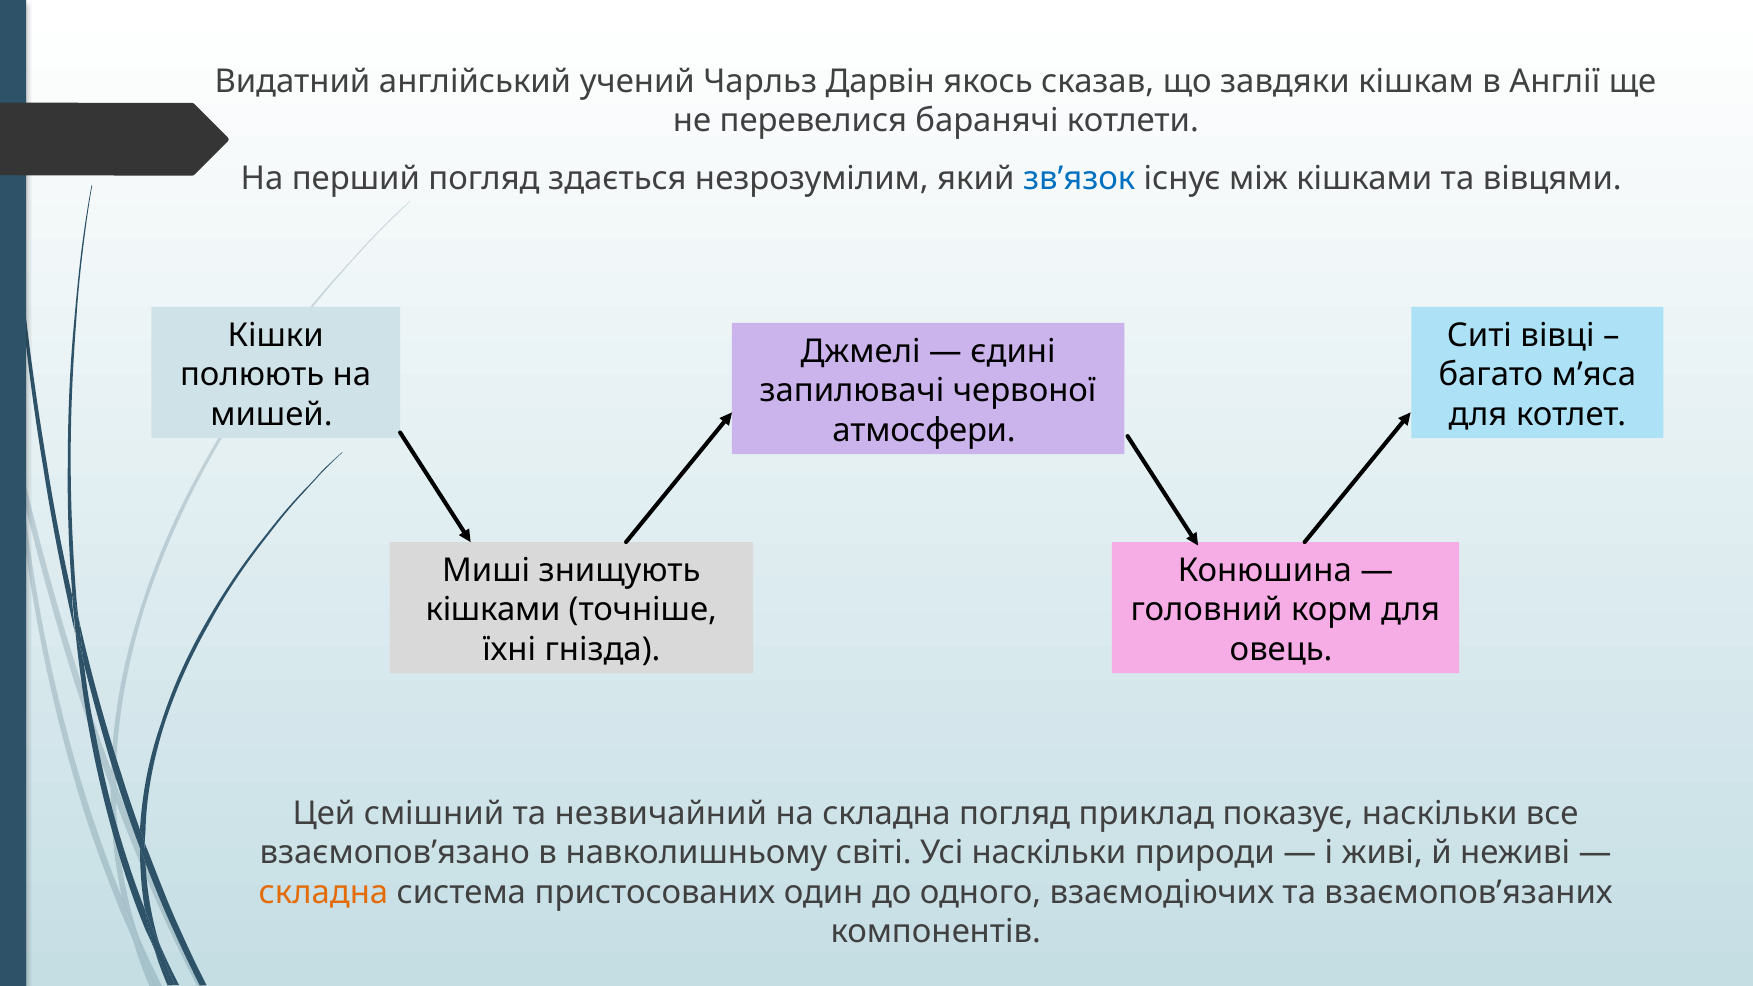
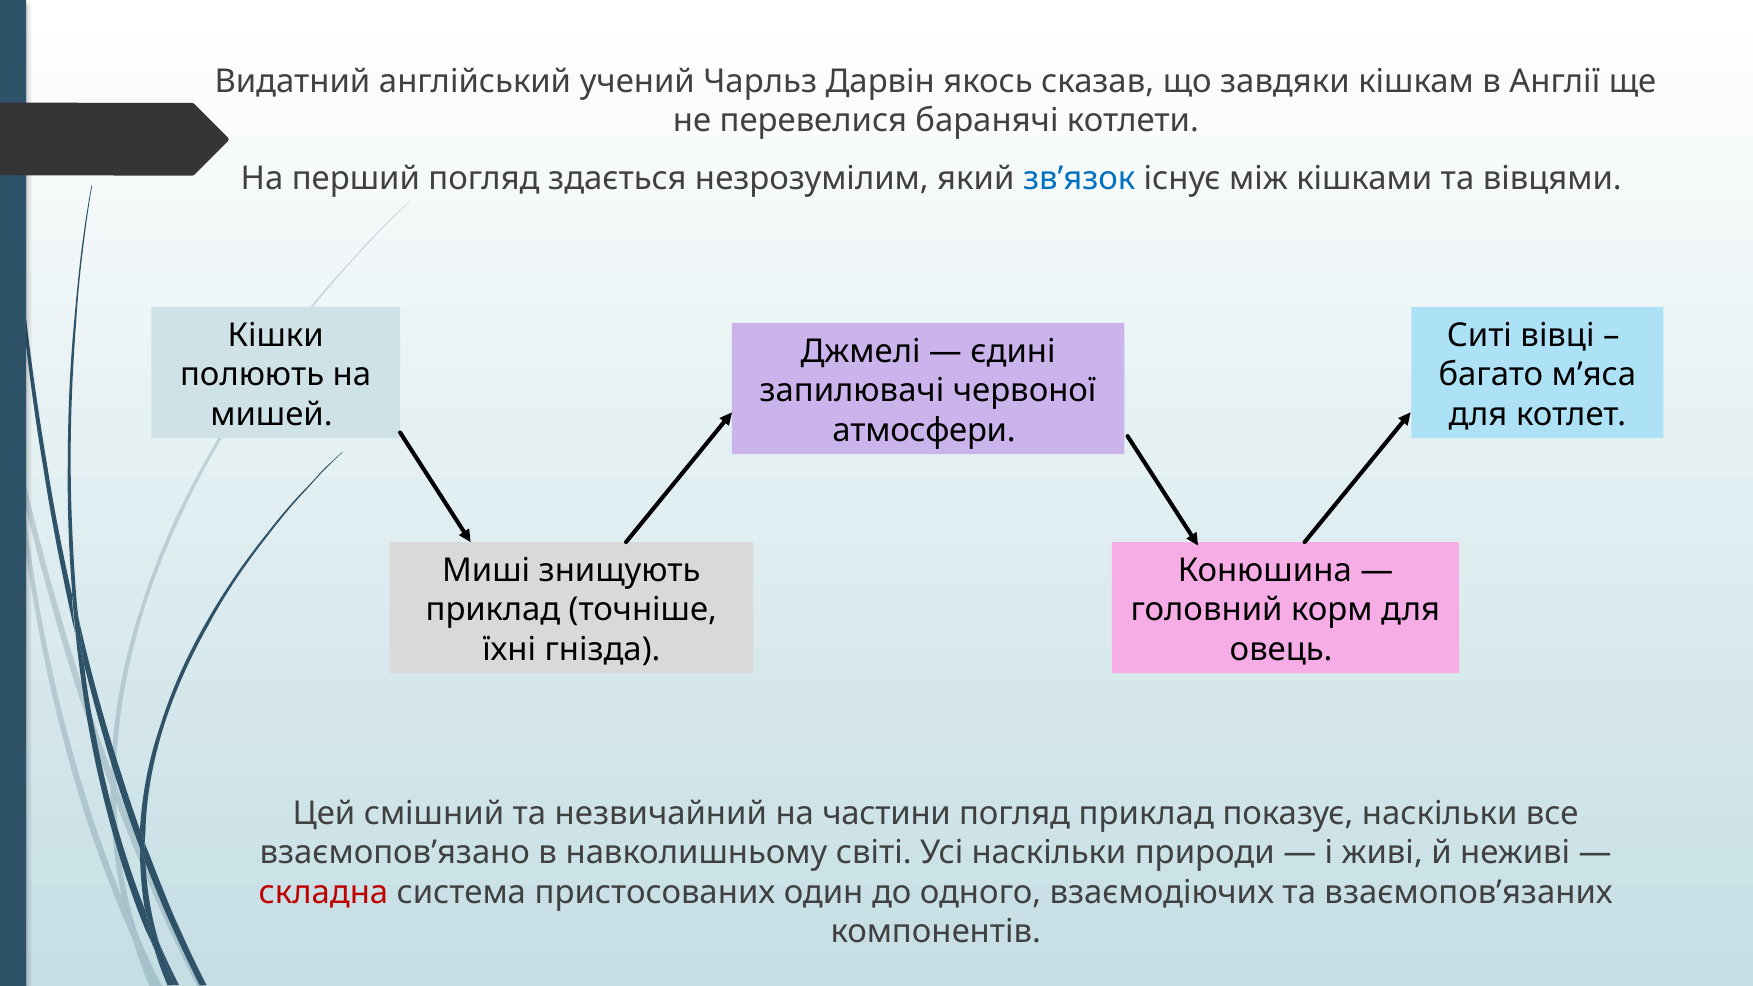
кішками: кішками -> приклад (493, 610)
на складна: складна -> частини (887, 813)
складна colour: orange -> red (323, 892)
